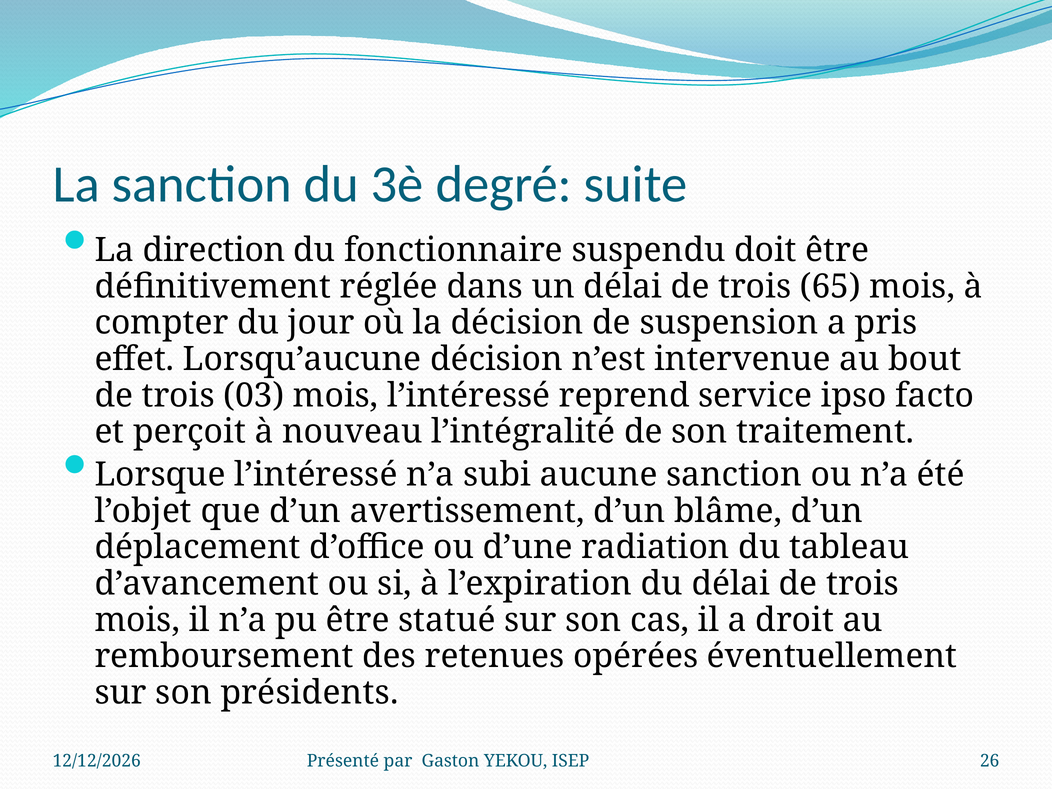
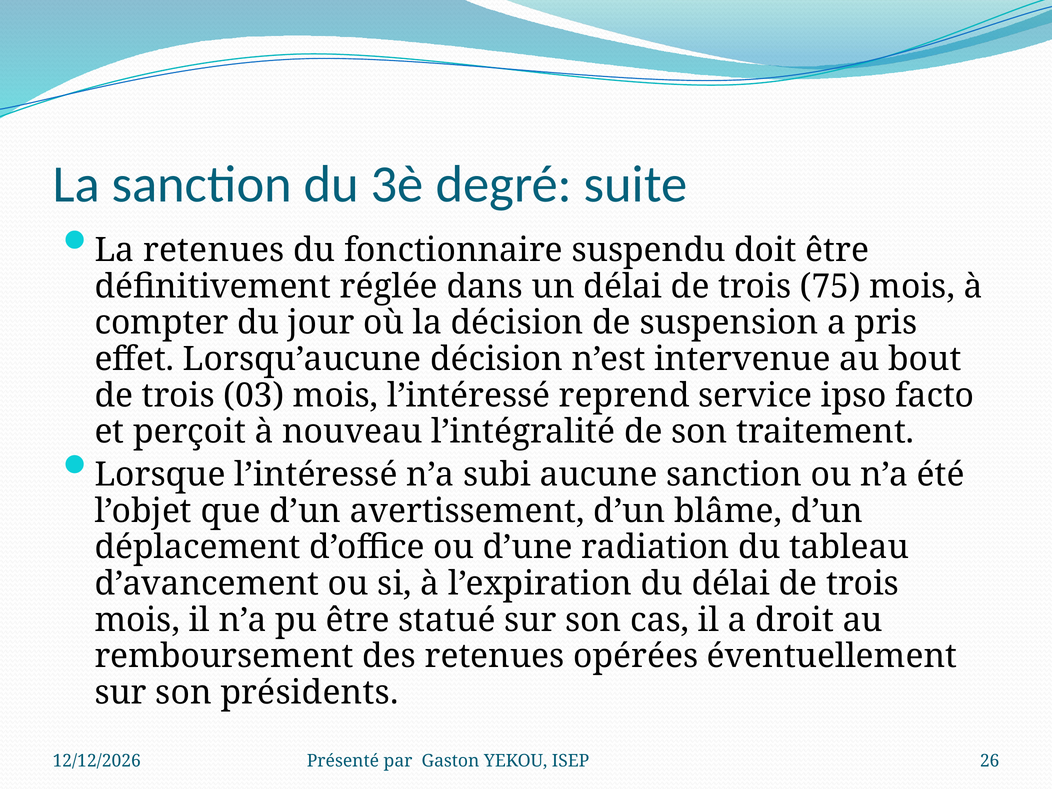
La direction: direction -> retenues (214, 250)
65: 65 -> 75 (830, 287)
